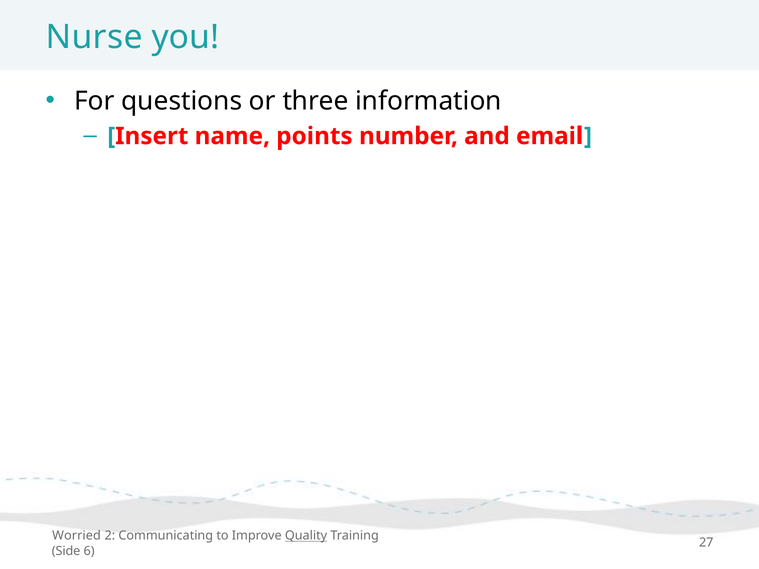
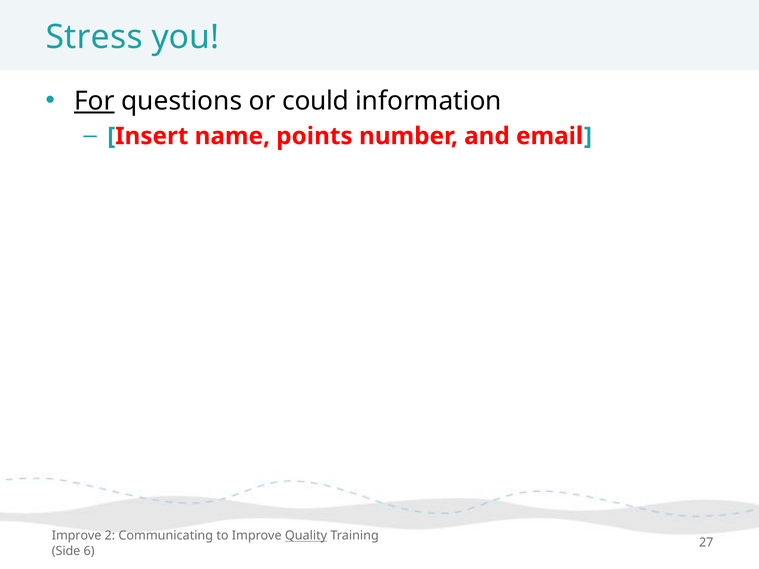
Nurse: Nurse -> Stress (94, 37)
For underline: none -> present (94, 101)
three: three -> could (316, 101)
Worried: Worried -> Improve (77, 536)
